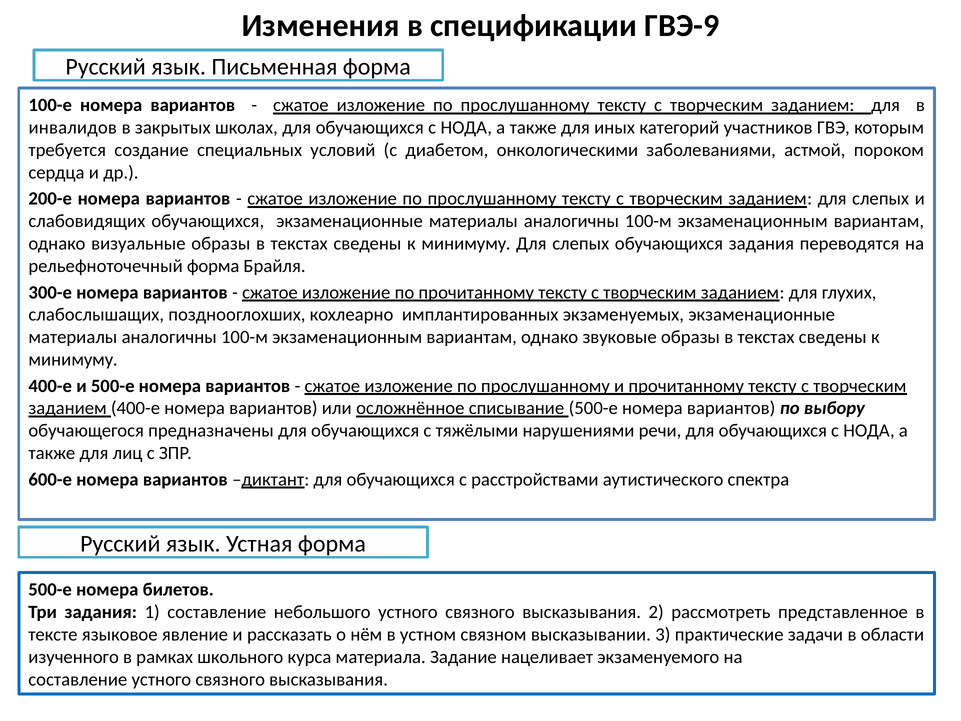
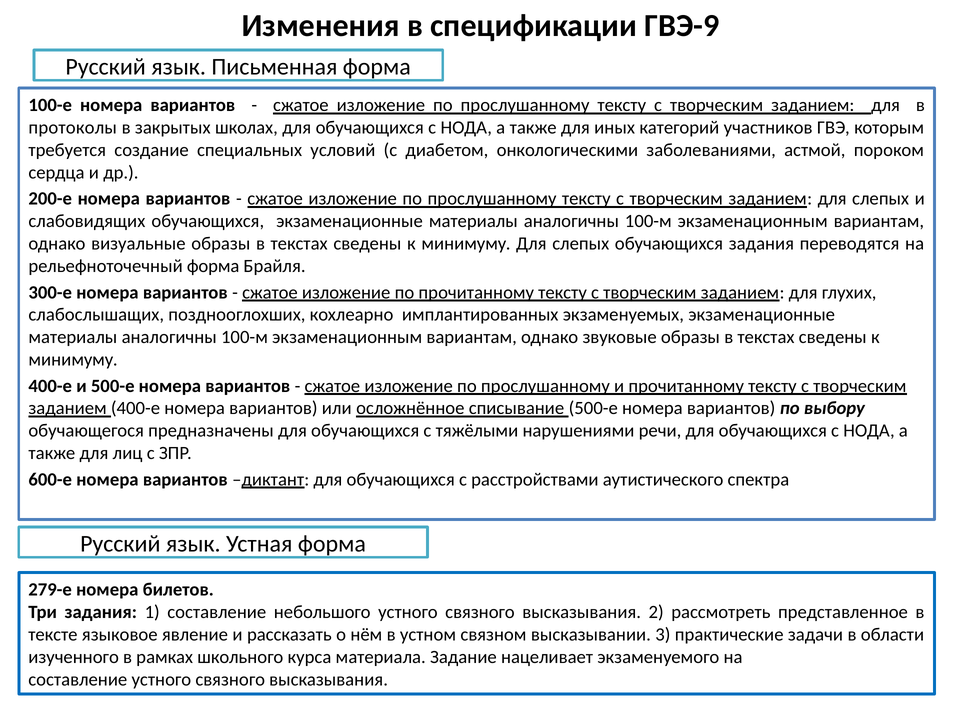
инвалидов: инвалидов -> протоколы (73, 128)
500-е: 500-е -> 279-е (50, 590)
